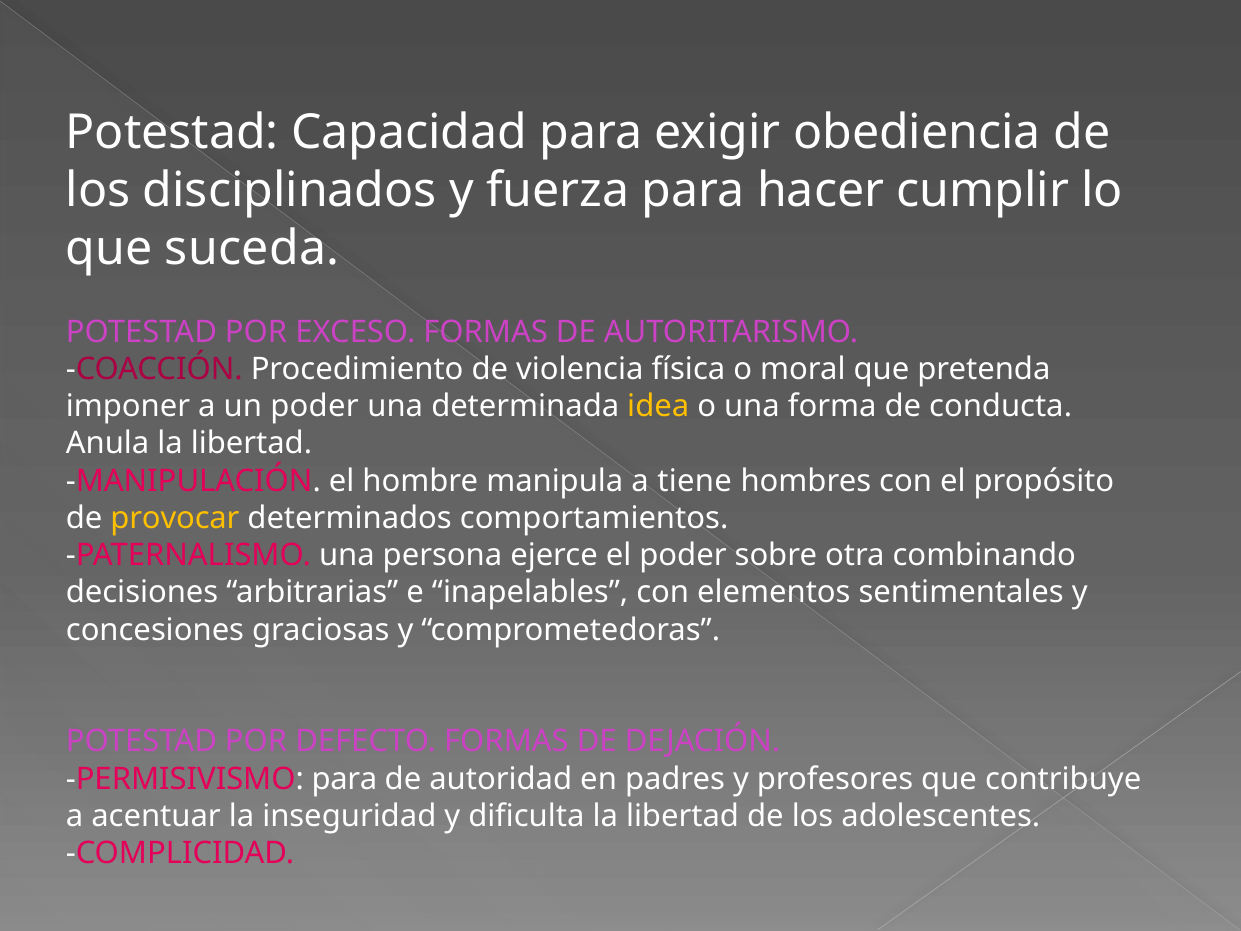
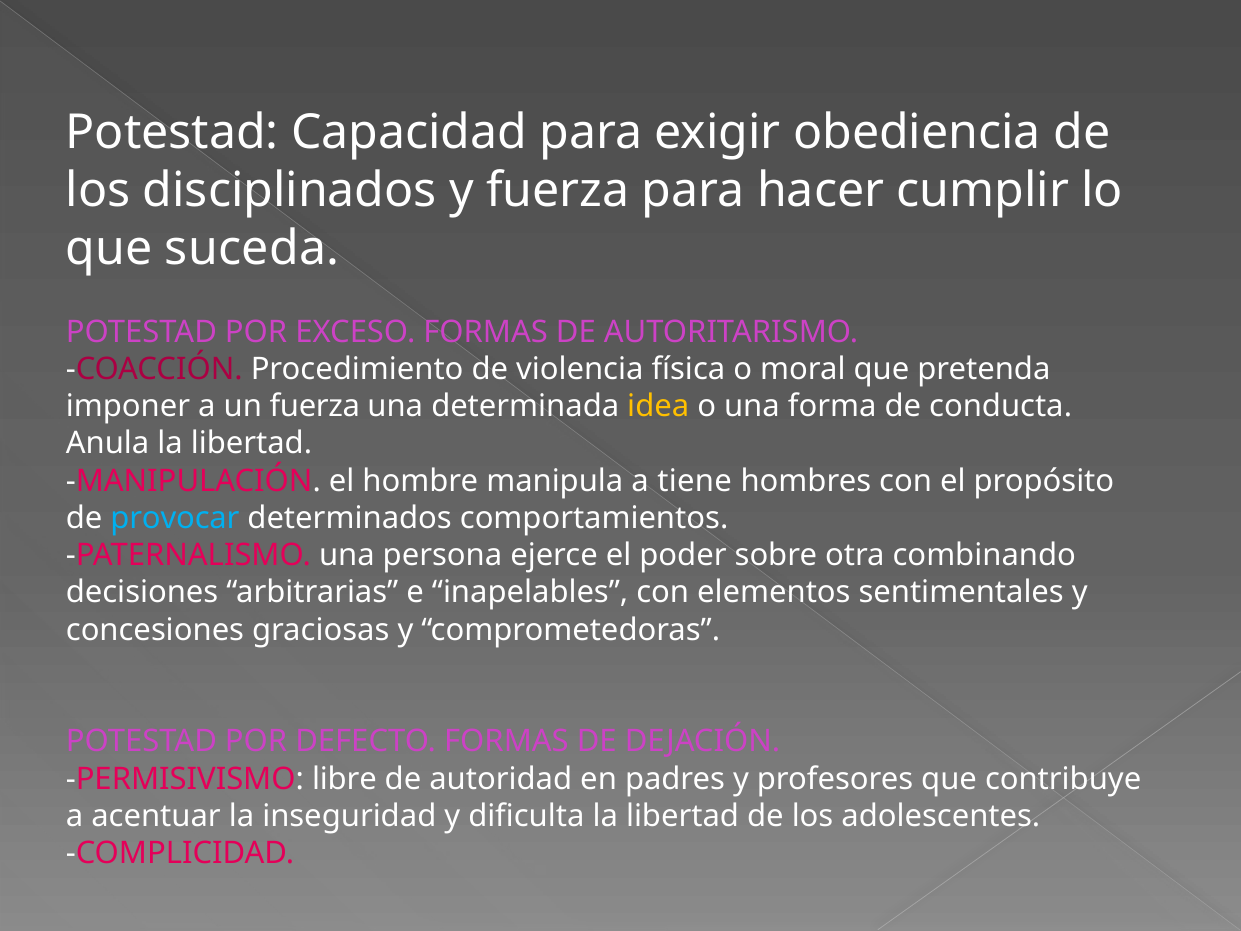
un poder: poder -> fuerza (315, 406)
provocar colour: yellow -> light blue (175, 518)
PERMISIVISMO para: para -> libre (344, 779)
